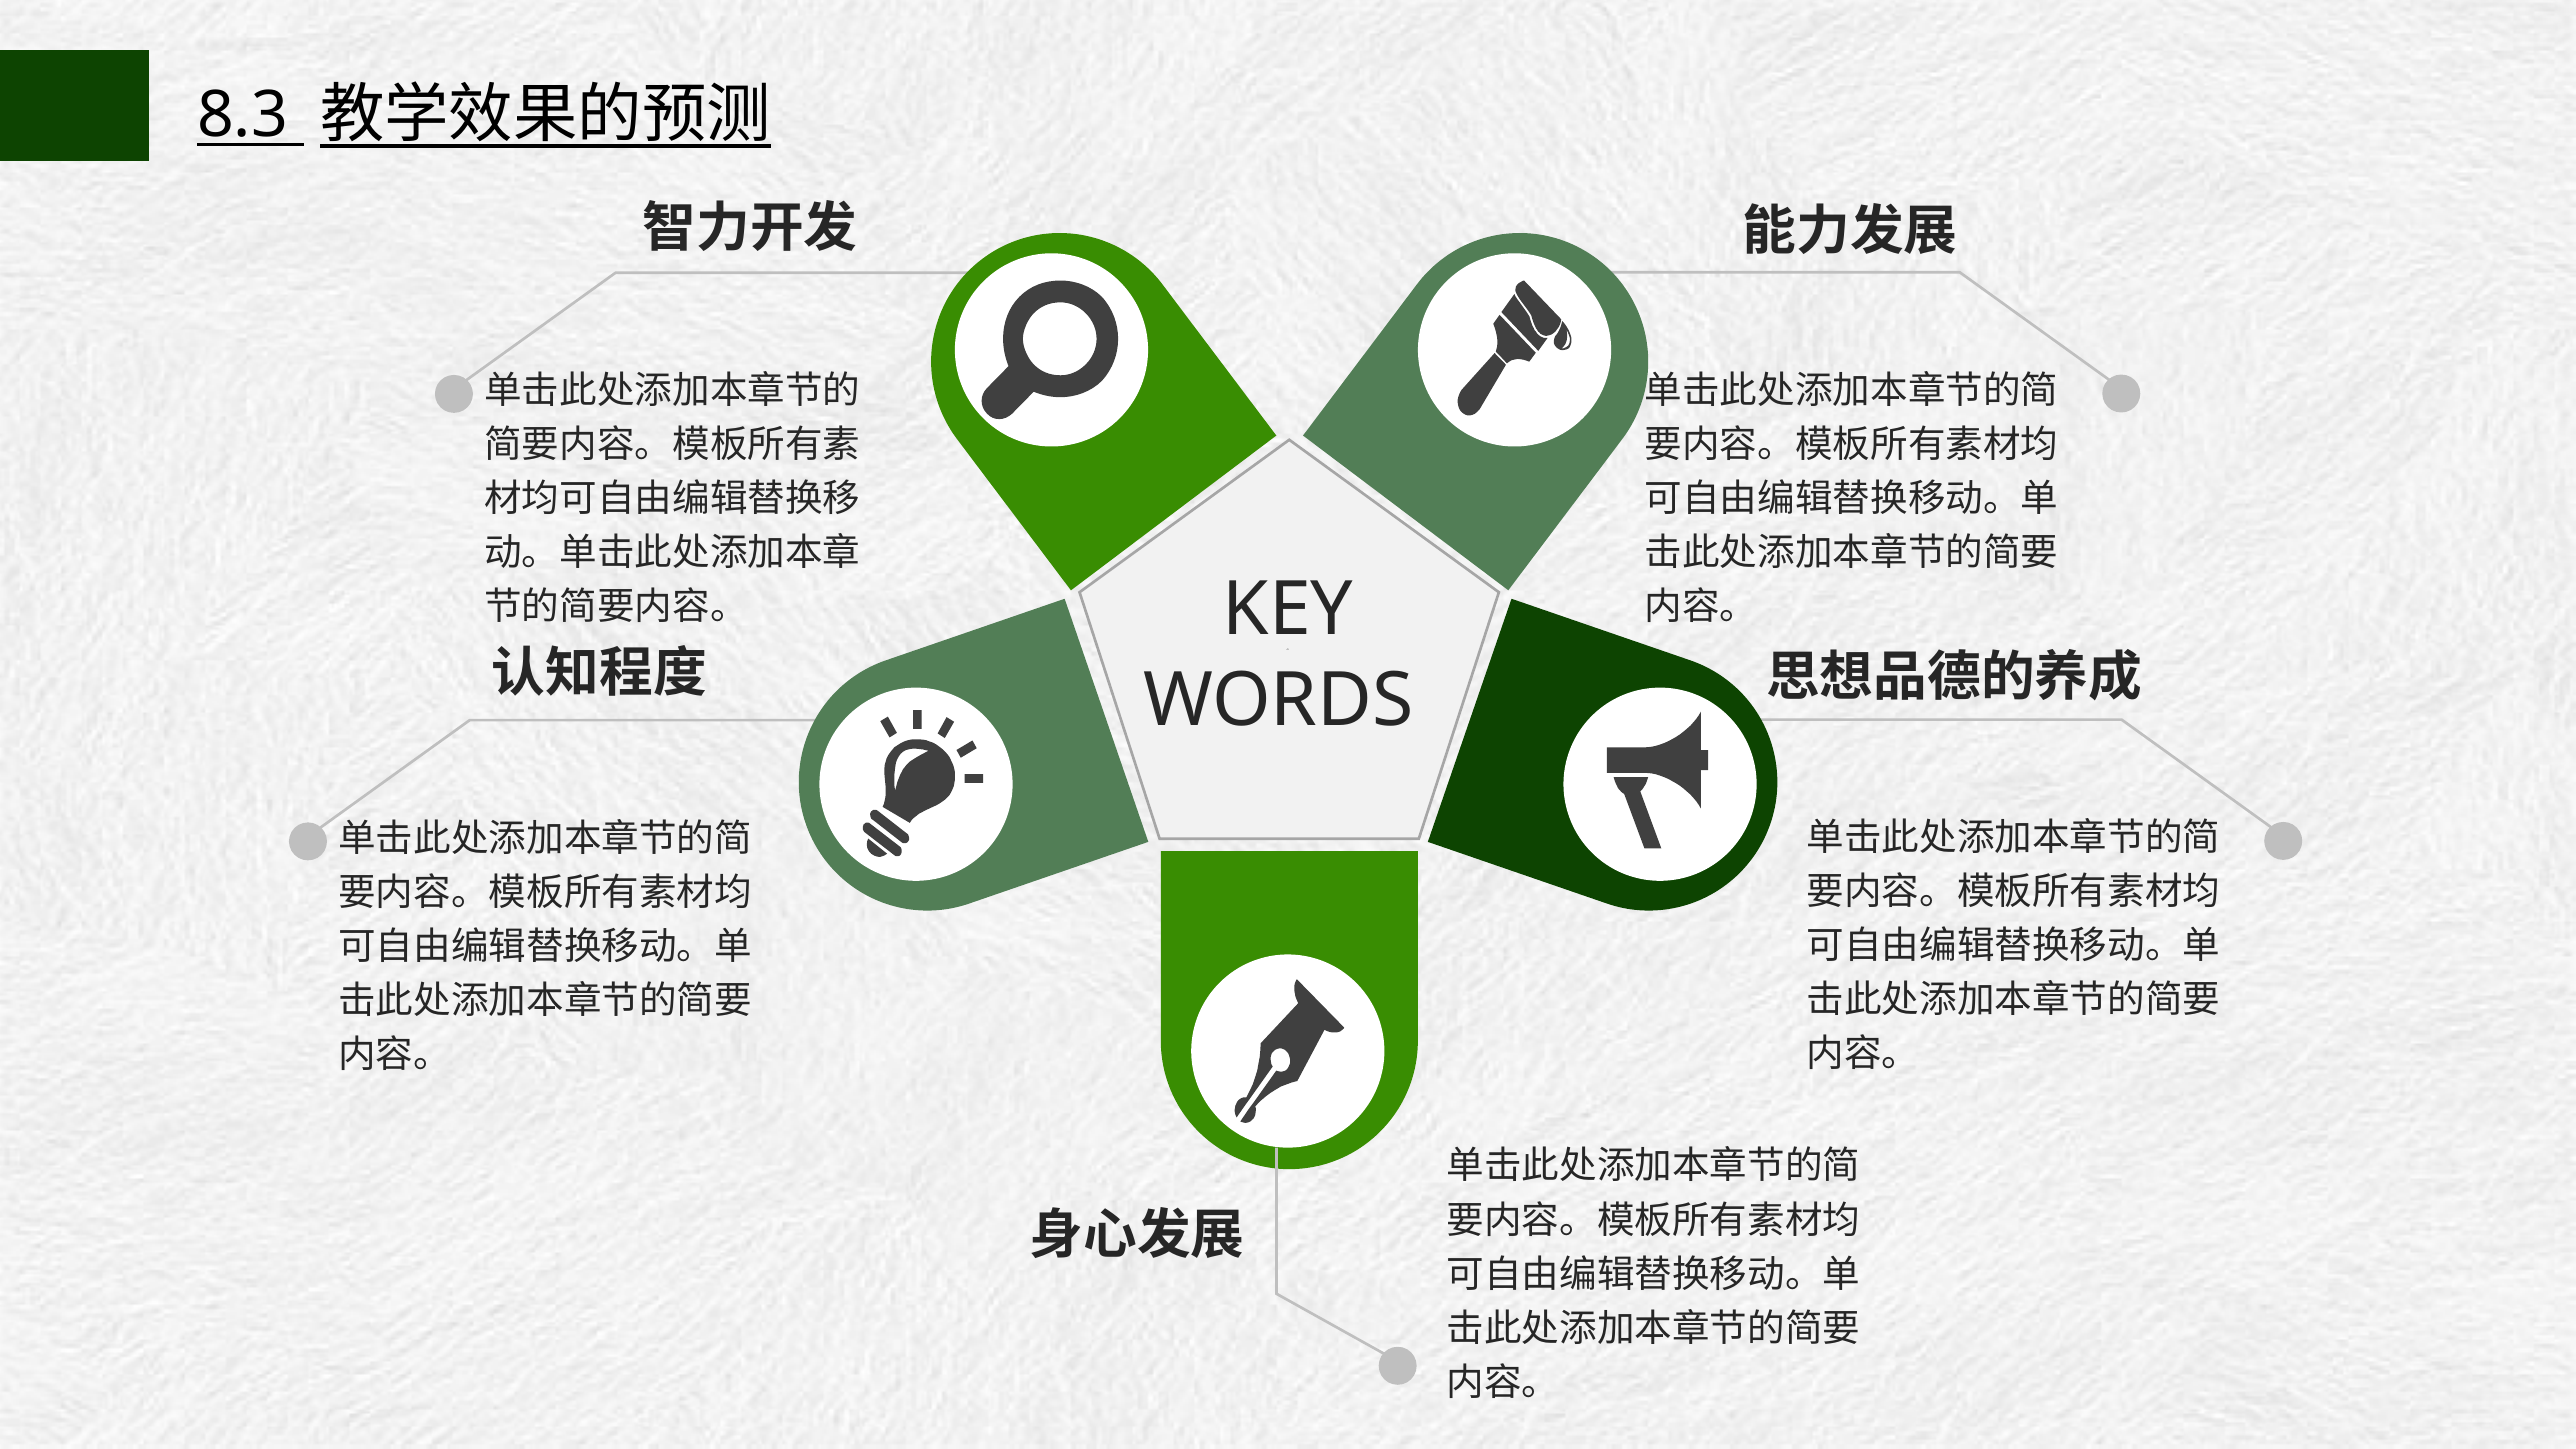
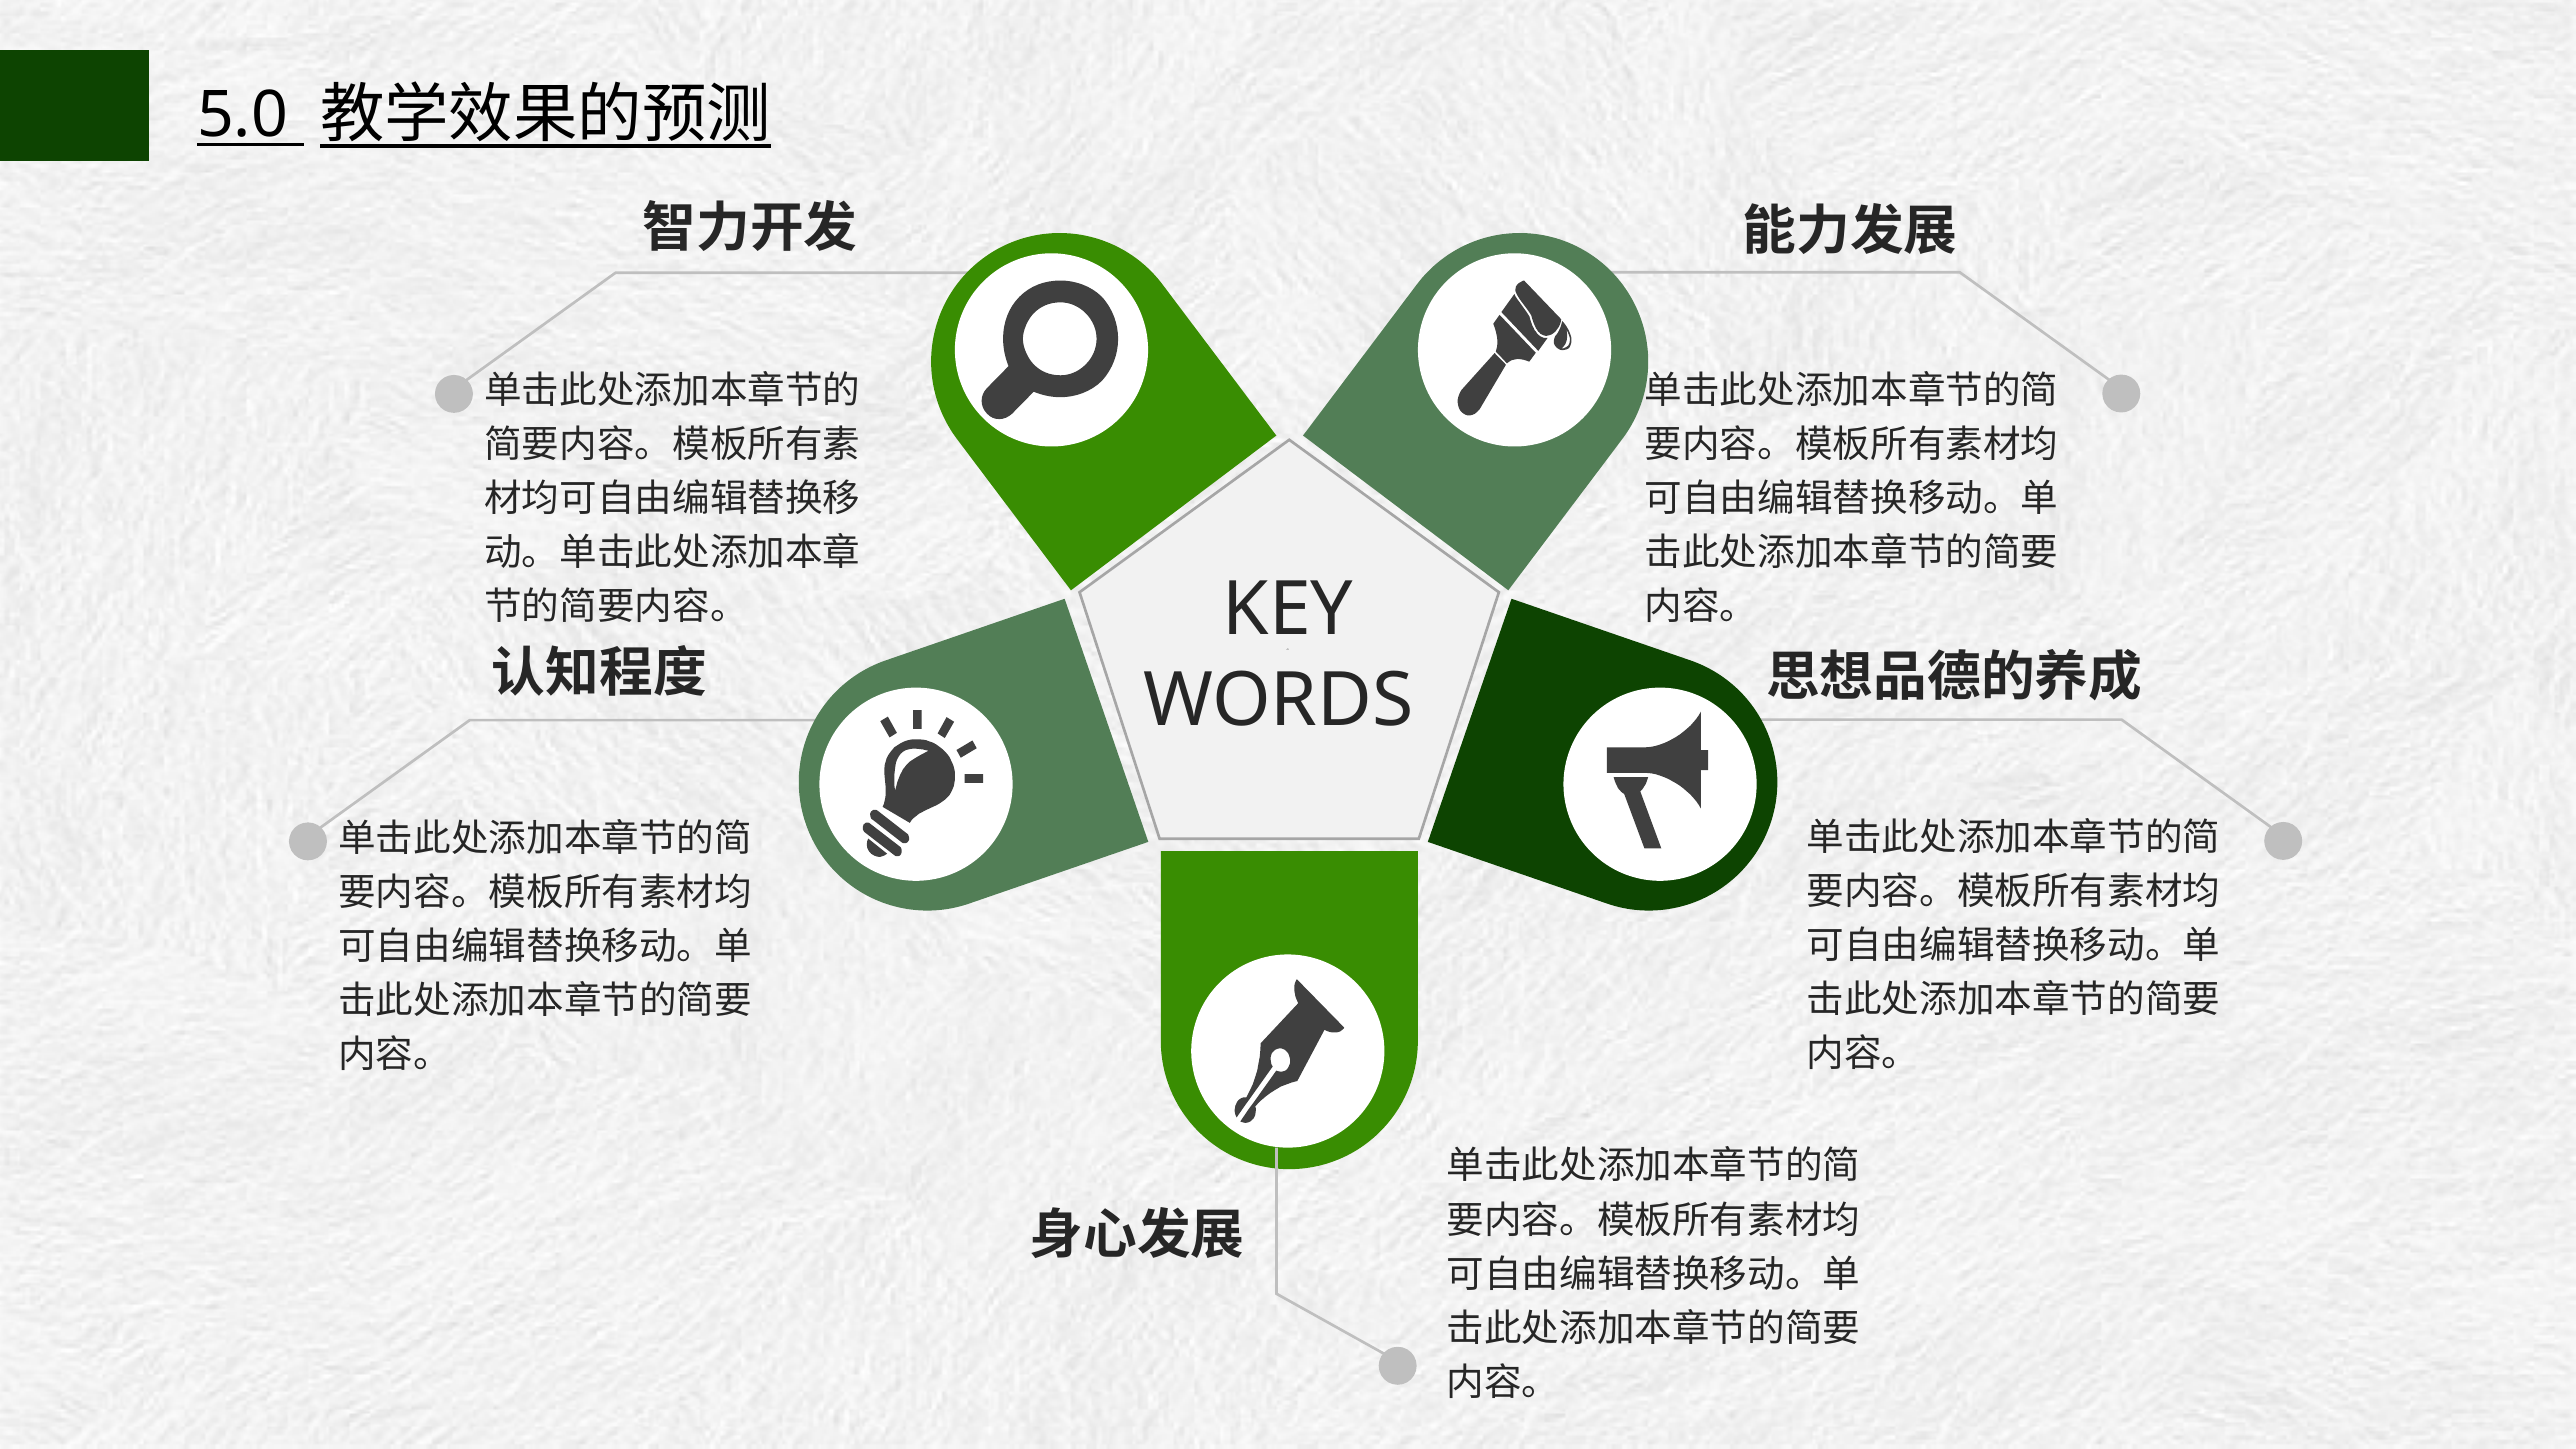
8.3: 8.3 -> 5.0 (243, 115)
